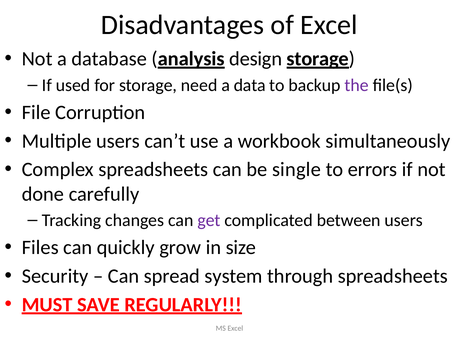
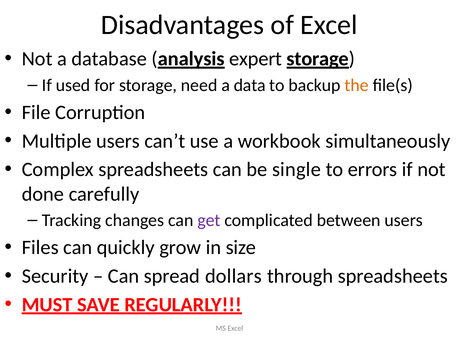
design: design -> expert (256, 59)
the colour: purple -> orange (357, 85)
system: system -> dollars (233, 276)
